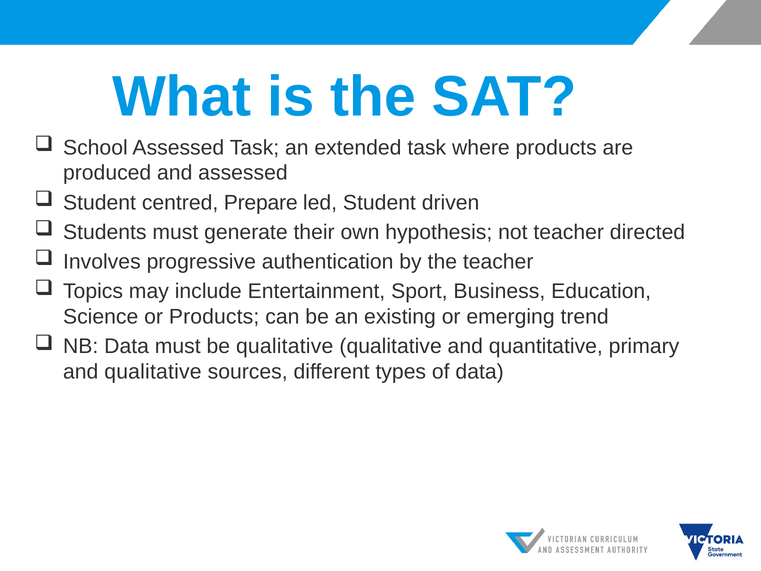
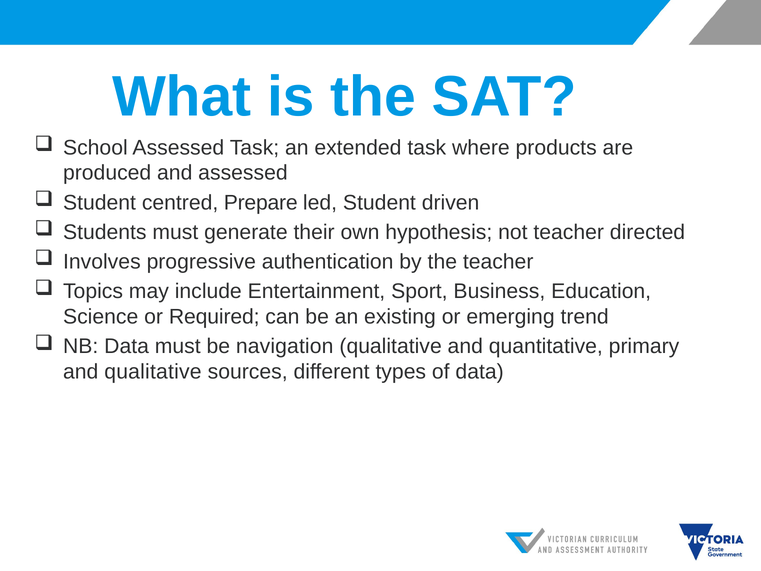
or Products: Products -> Required (214, 317)
be qualitative: qualitative -> navigation (285, 346)
